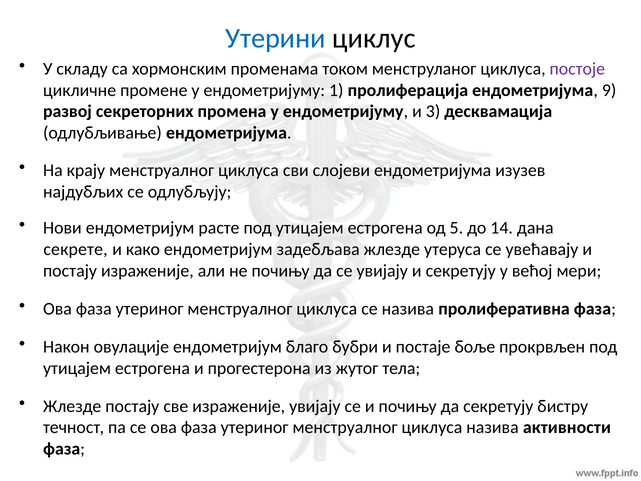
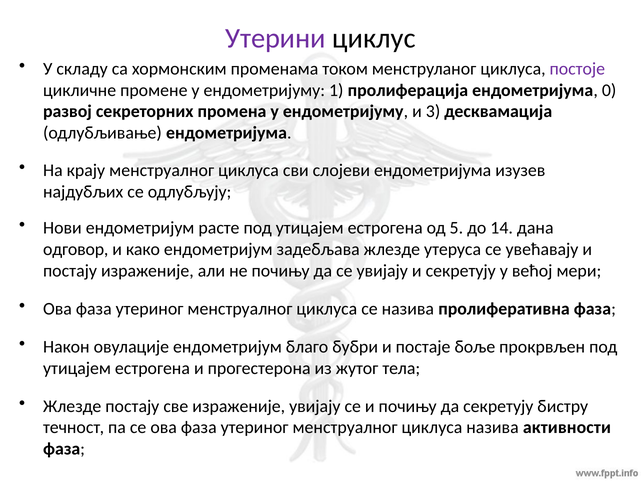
Утерини colour: blue -> purple (275, 38)
9: 9 -> 0 (609, 90)
секрете: секрете -> одговор (76, 249)
